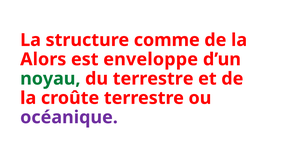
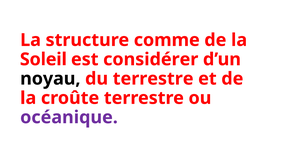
Alors: Alors -> Soleil (43, 60)
enveloppe: enveloppe -> considérer (151, 60)
noyau colour: green -> black (50, 79)
